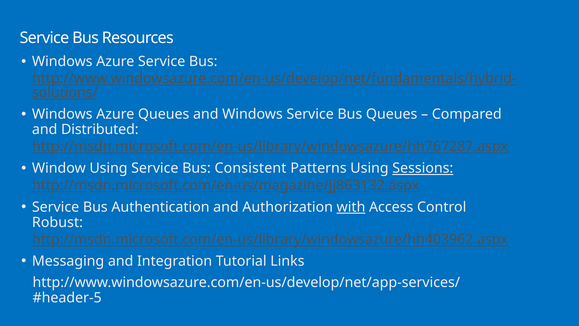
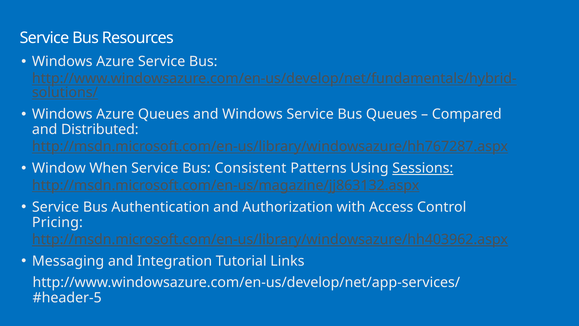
Window Using: Using -> When (109, 168)
with underline: present -> none (351, 207)
Robust: Robust -> Pricing (57, 222)
